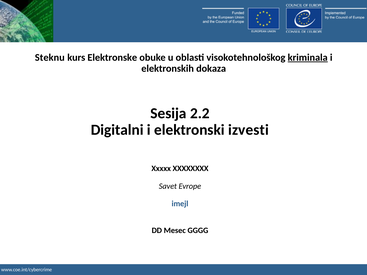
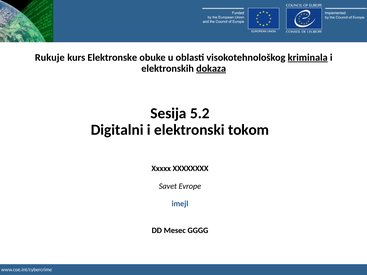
Steknu: Steknu -> Rukuje (50, 58)
dokaza underline: none -> present (211, 69)
2.2: 2.2 -> 5.2 (200, 114)
izvesti: izvesti -> tokom (249, 130)
